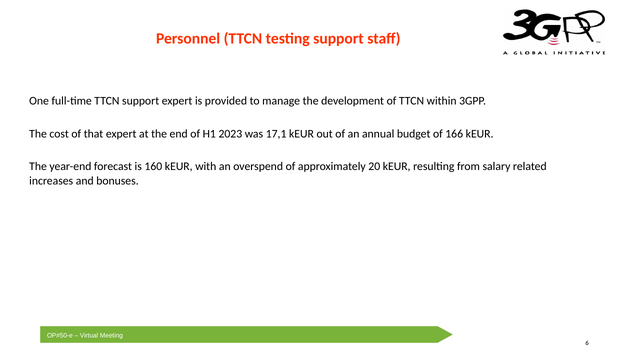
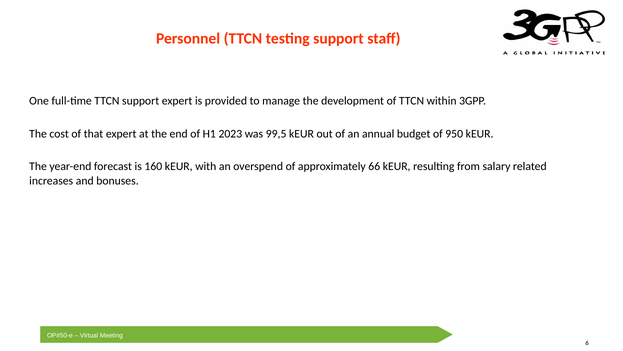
17,1: 17,1 -> 99,5 (276, 134)
166: 166 -> 950 (454, 134)
20: 20 -> 66 (374, 166)
